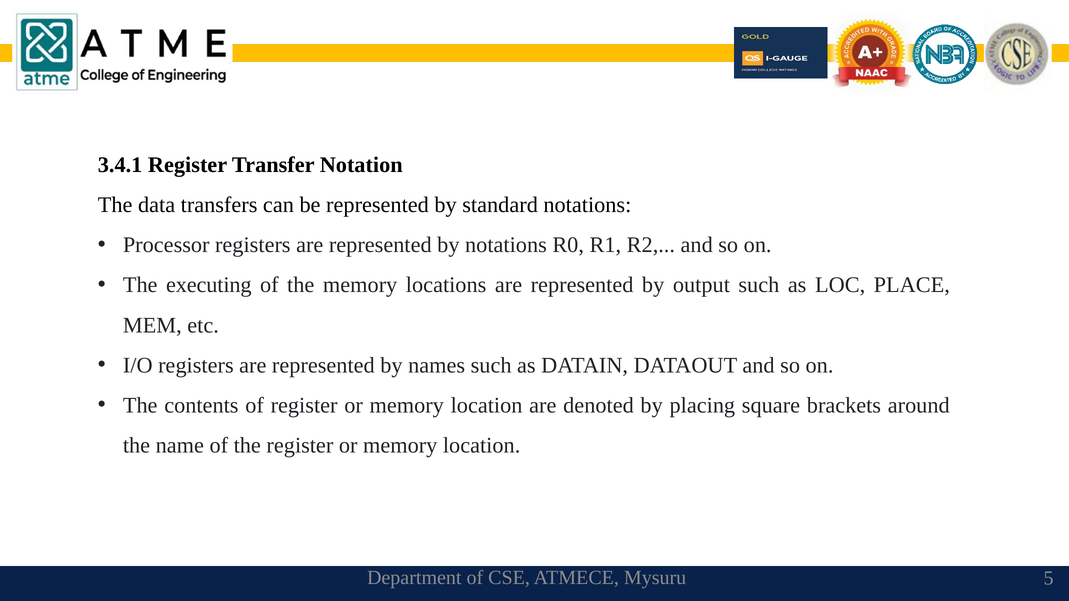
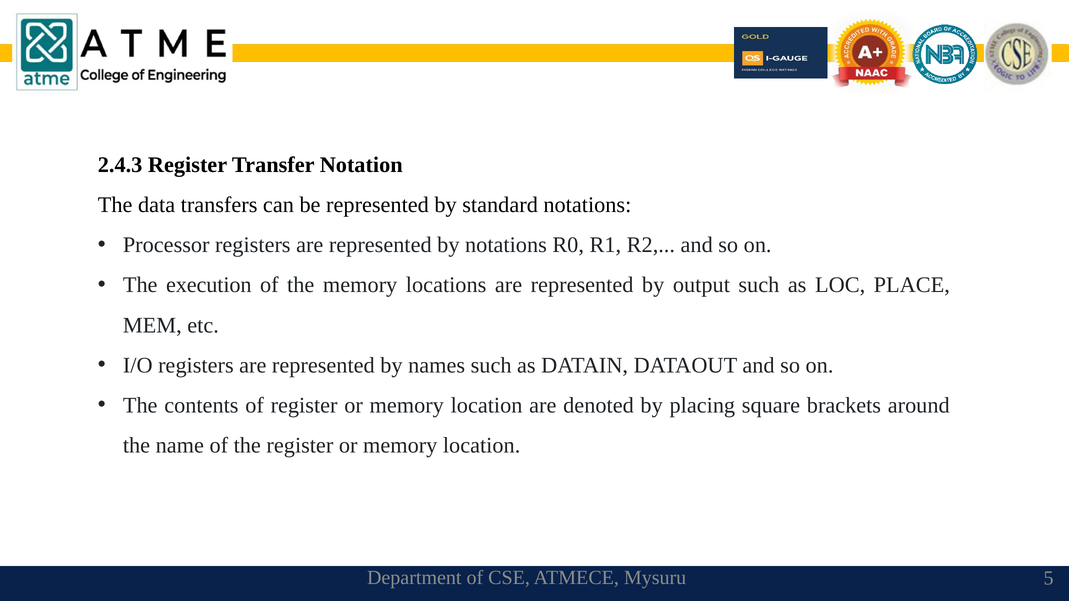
3.4.1: 3.4.1 -> 2.4.3 (120, 165)
executing: executing -> execution (209, 285)
